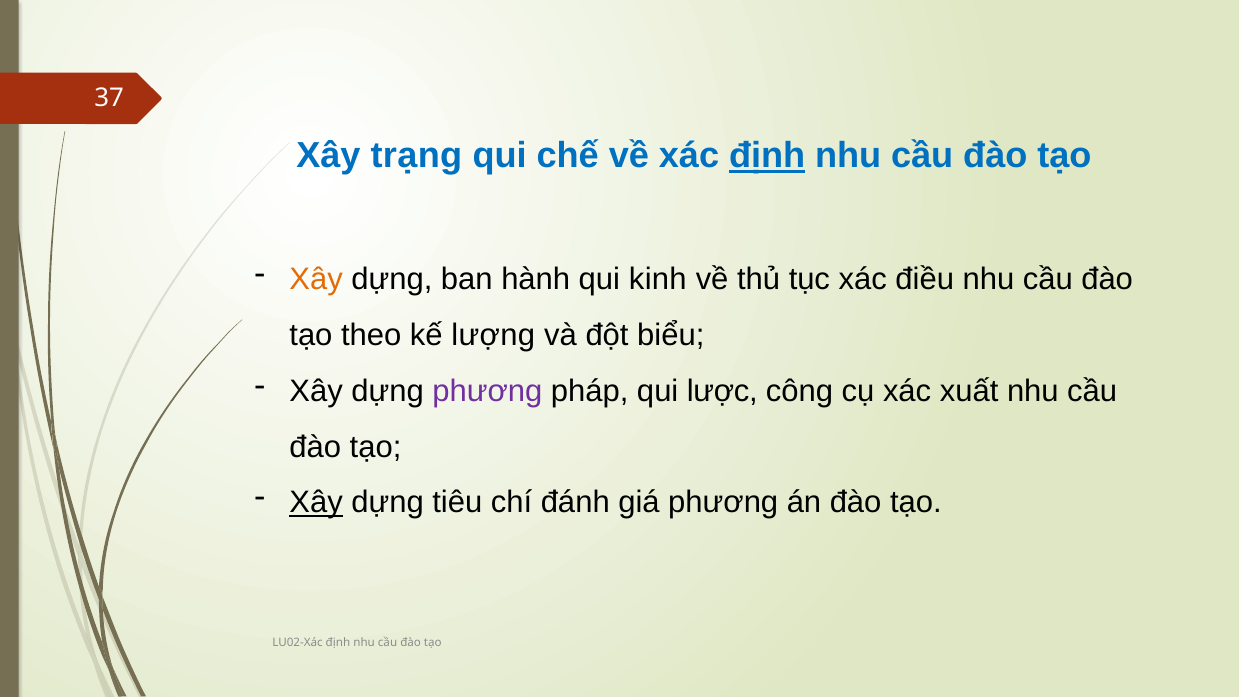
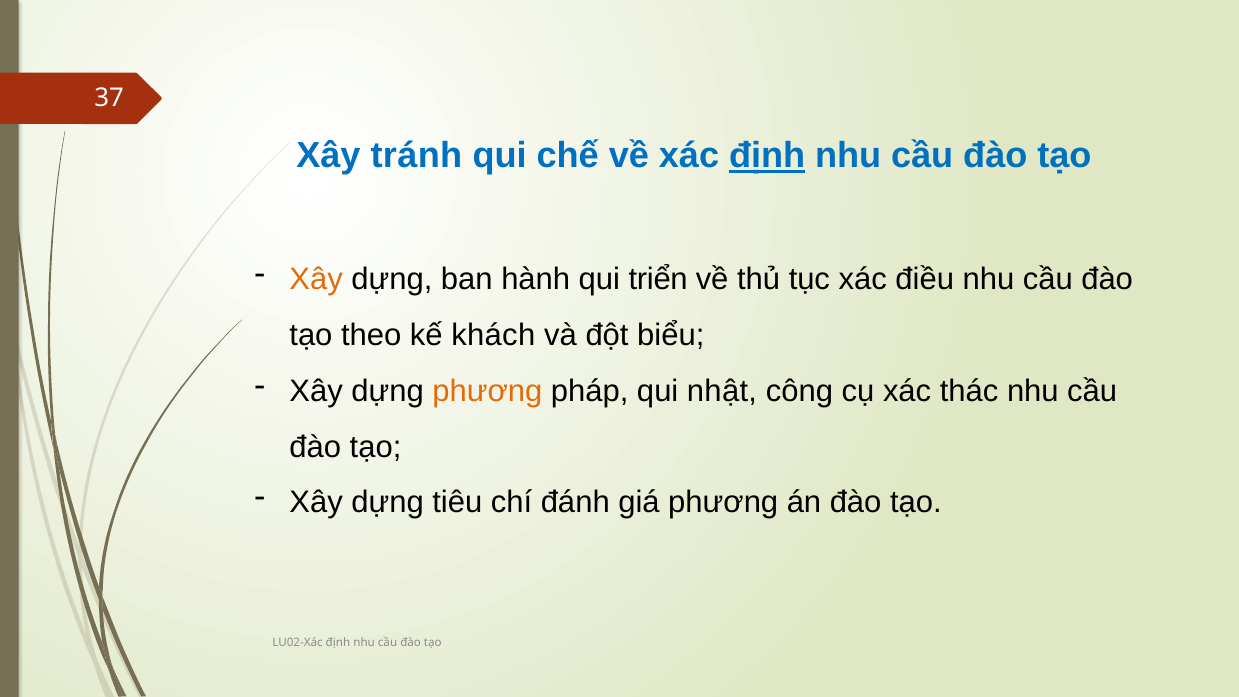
trạng: trạng -> tránh (416, 156)
kinh: kinh -> triển (658, 280)
lượng: lượng -> khách (493, 335)
phương colour: purple -> orange (487, 391)
lược: lược -> nhật (722, 391)
xuất: xuất -> thác (969, 391)
Xây underline: present -> none (316, 503)
